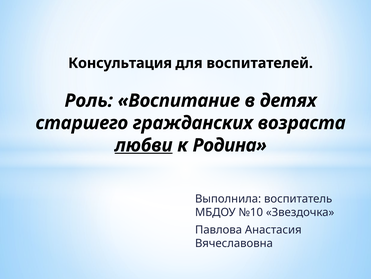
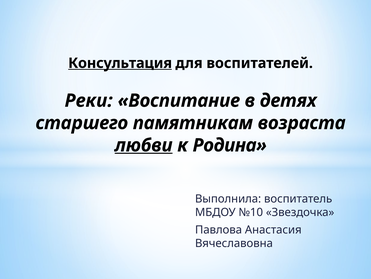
Консультация underline: none -> present (120, 63)
Роль: Роль -> Реки (89, 100)
гражданских: гражданских -> памятникам (193, 123)
